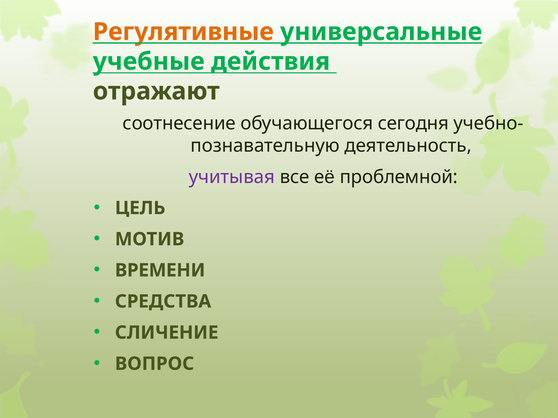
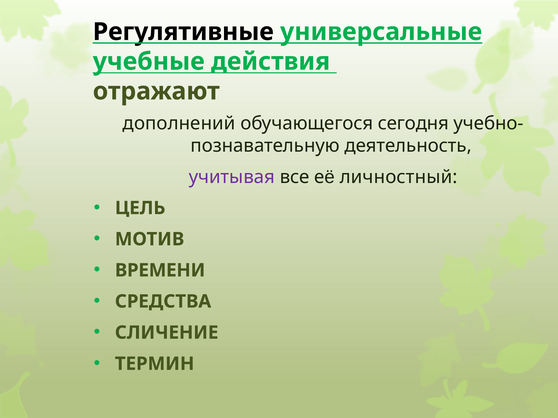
Регулятивные colour: orange -> black (183, 32)
соотнесение: соотнесение -> дополнений (179, 123)
проблемной: проблемной -> личностный (399, 177)
ВОПРОС: ВОПРОС -> ТЕРМИН (155, 364)
